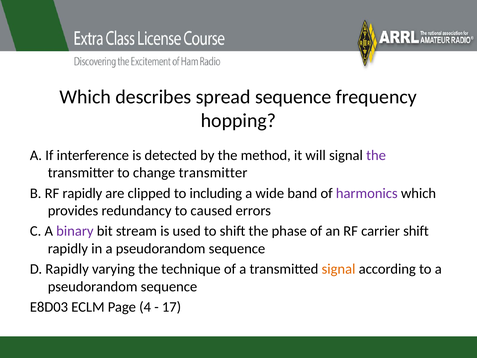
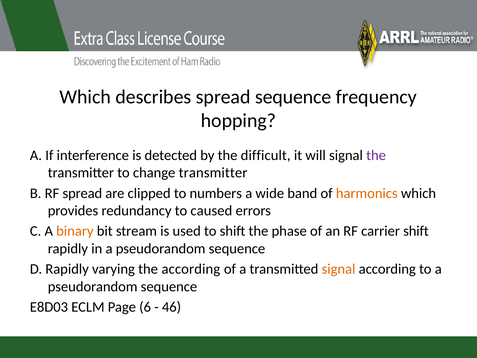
method: method -> difficult (266, 155)
RF rapidly: rapidly -> spread (82, 193)
including: including -> numbers (216, 193)
harmonics colour: purple -> orange (367, 193)
binary colour: purple -> orange (75, 231)
the technique: technique -> according (191, 269)
4: 4 -> 6 (145, 307)
17: 17 -> 46 (172, 307)
